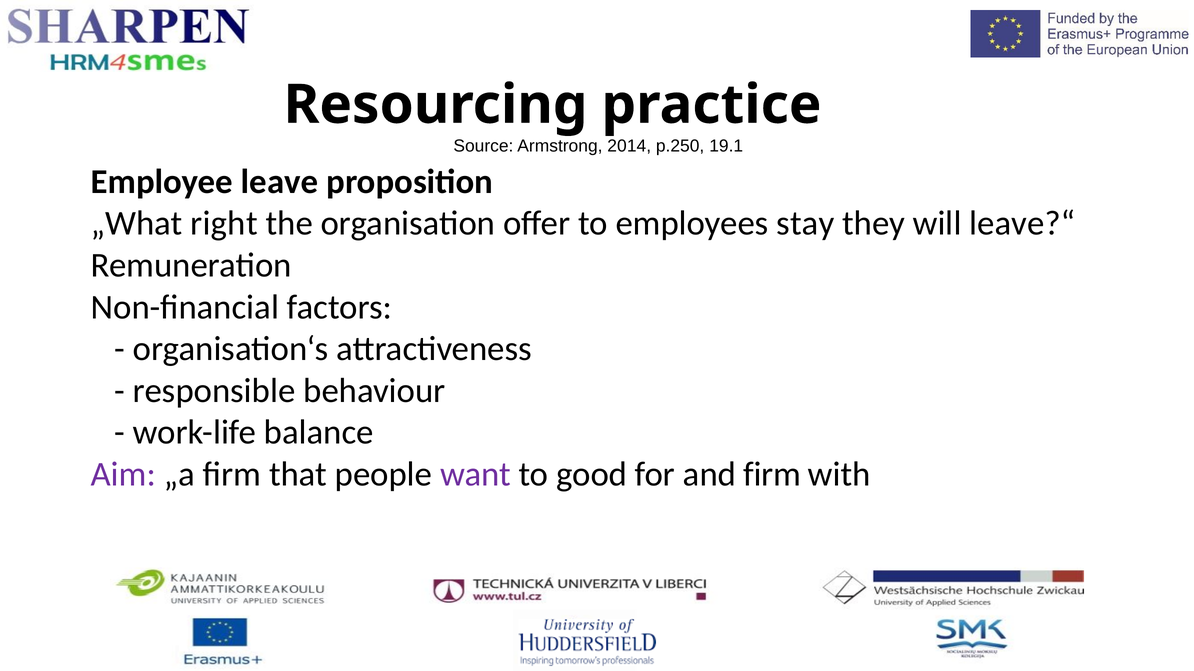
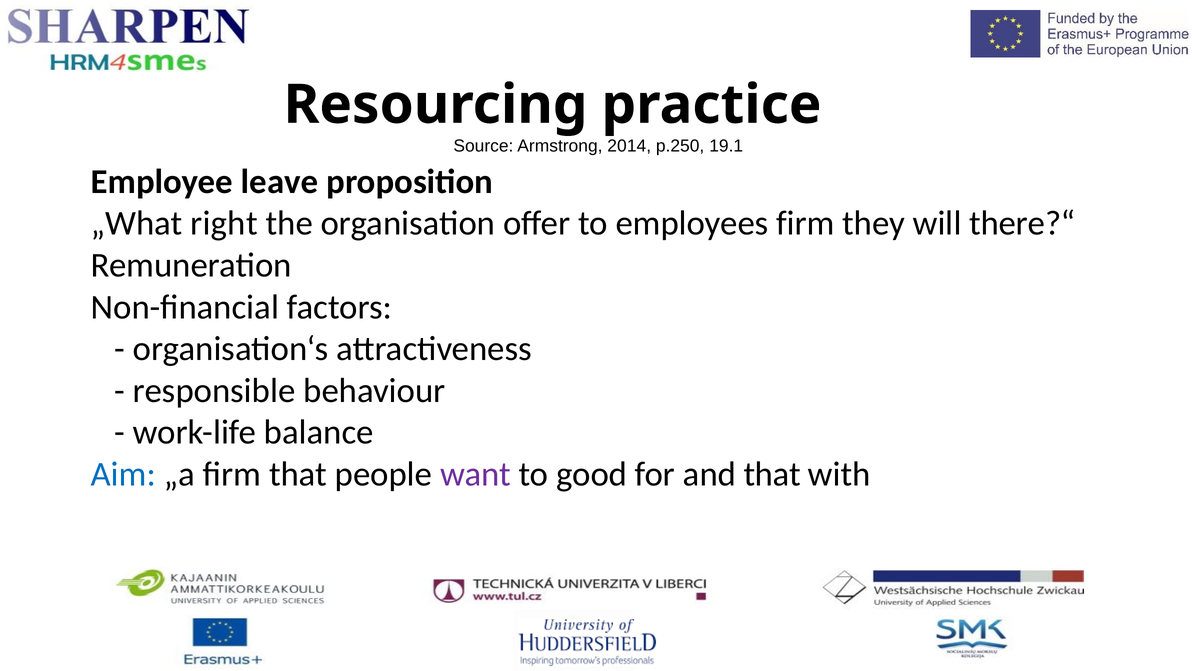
employees stay: stay -> firm (805, 224)
leave?“: leave?“ -> there?“ (1022, 224)
Aim colour: purple -> blue (123, 475)
and firm: firm -> that (772, 475)
